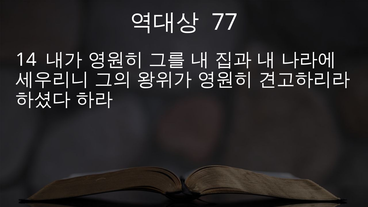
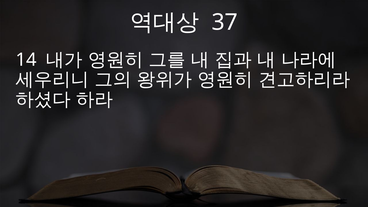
77: 77 -> 37 (225, 22)
